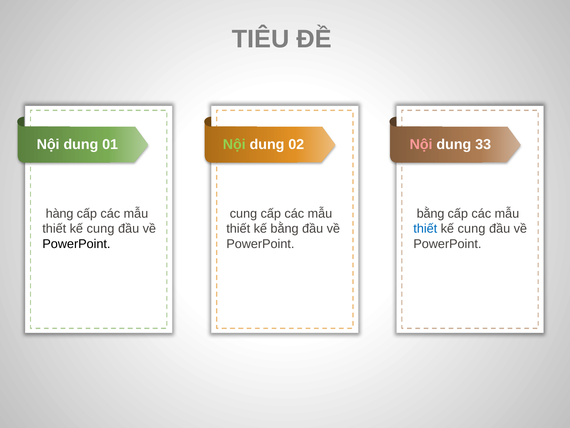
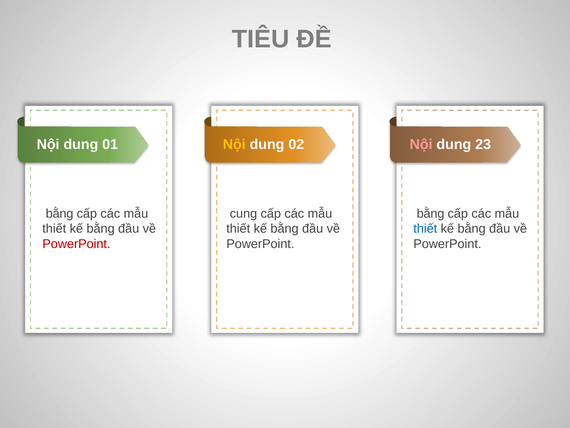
Nội colour: light green -> yellow (234, 144)
33: 33 -> 23 (483, 144)
hàng: hàng -> bằng (60, 213)
cung: cung -> bằng (101, 228)
cung: cung -> bằng (472, 228)
PowerPoint colour: black -> red (76, 244)
